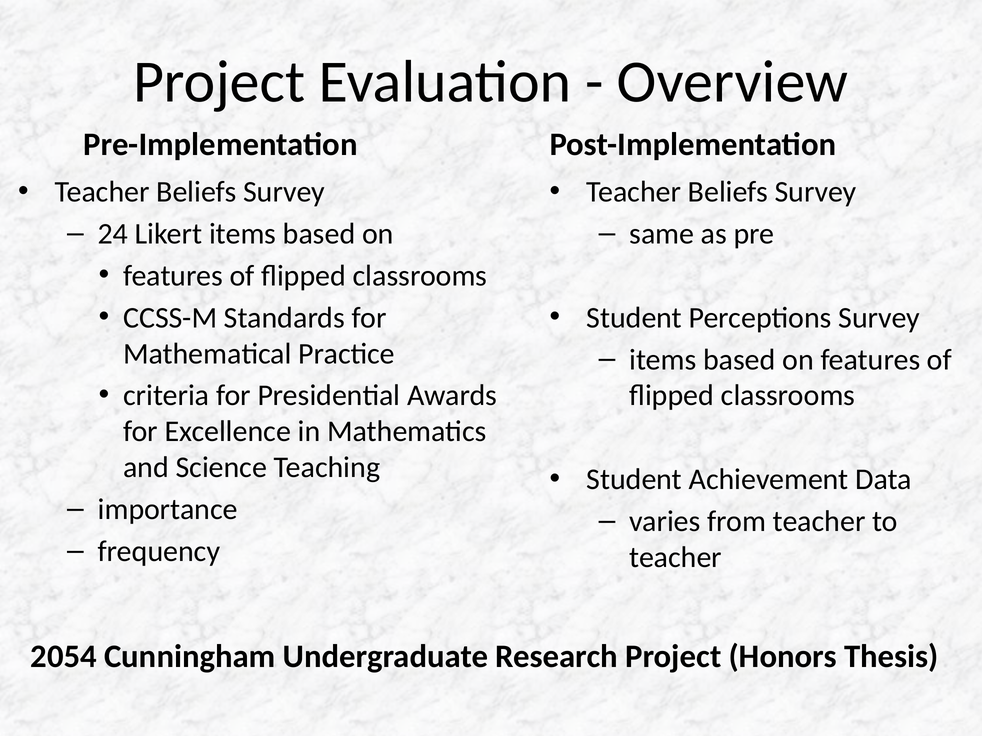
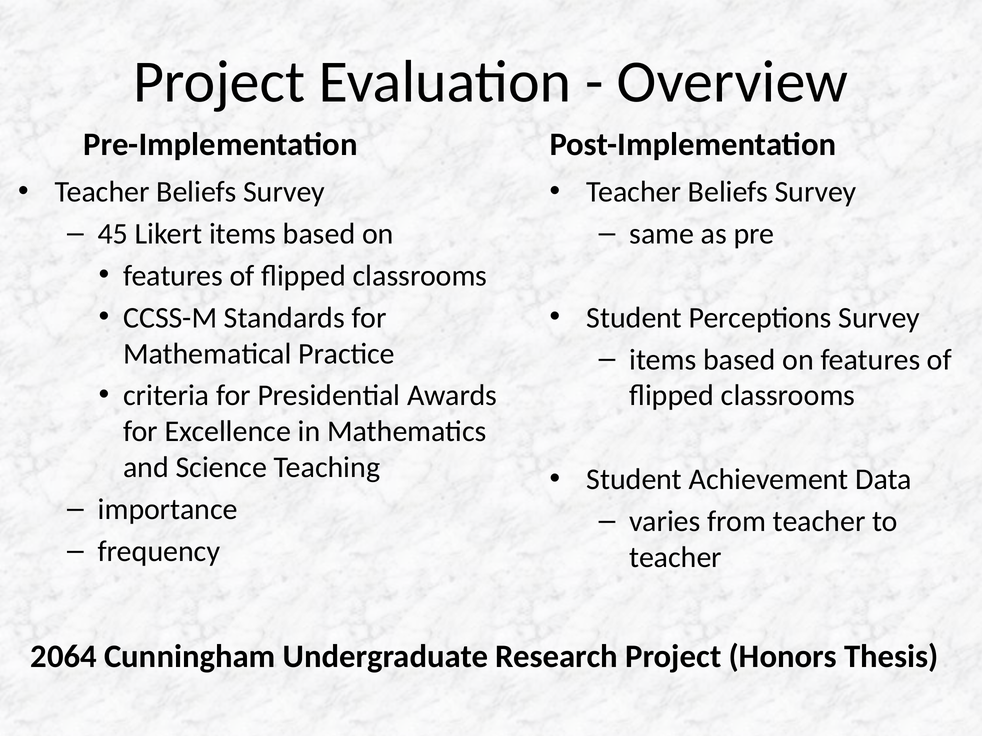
24: 24 -> 45 (113, 234)
2054: 2054 -> 2064 (64, 657)
